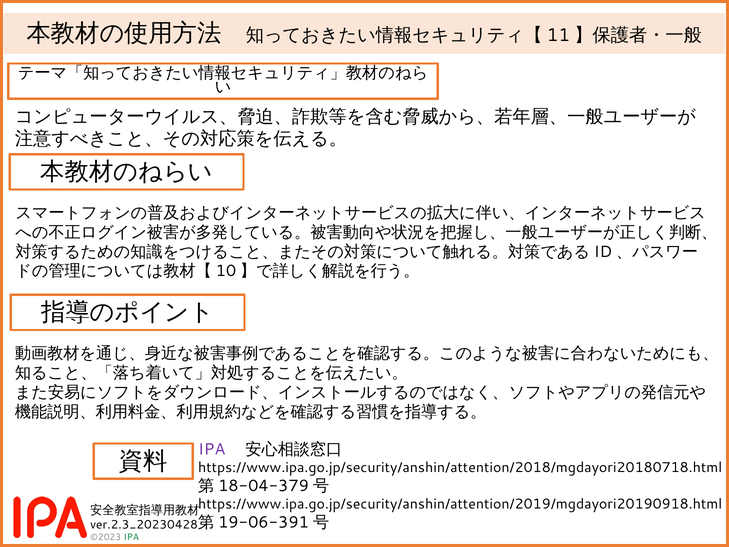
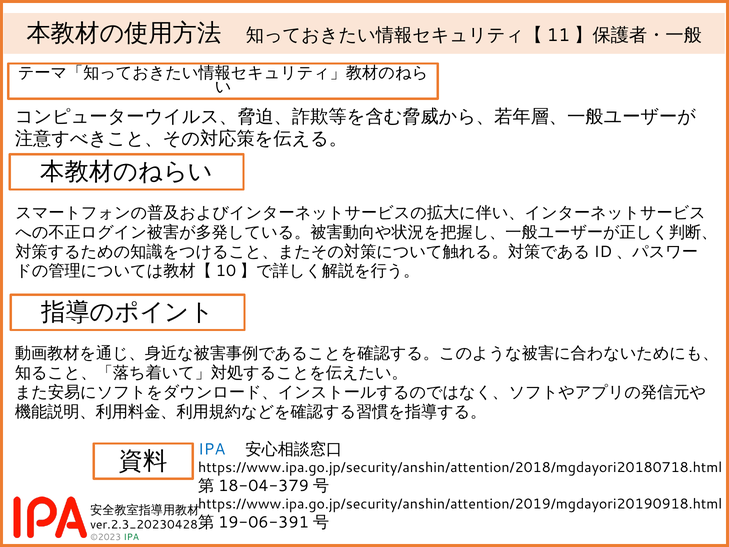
IPA colour: purple -> blue (212, 449)
